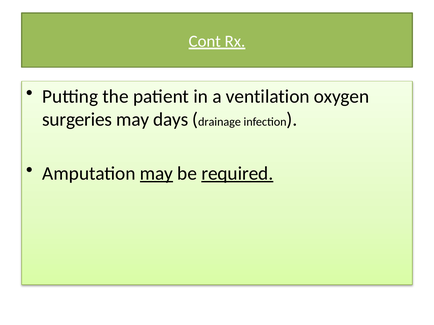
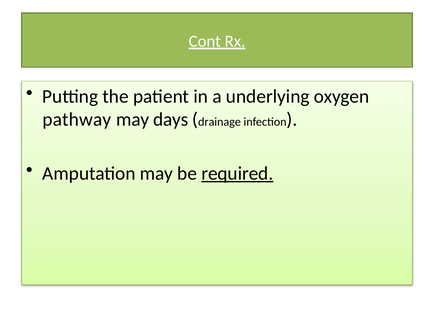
ventilation: ventilation -> underlying (268, 96)
surgeries: surgeries -> pathway (77, 120)
may underline: present -> none (156, 174)
